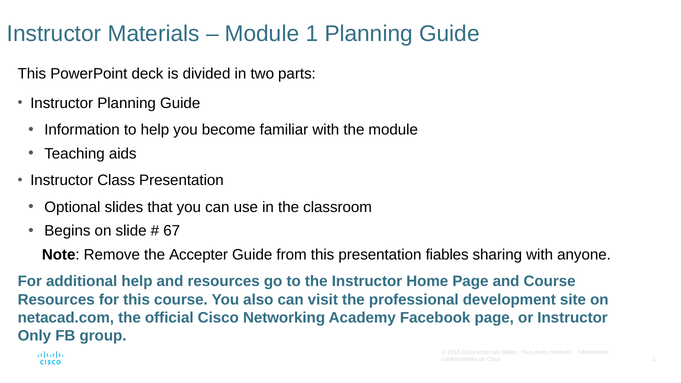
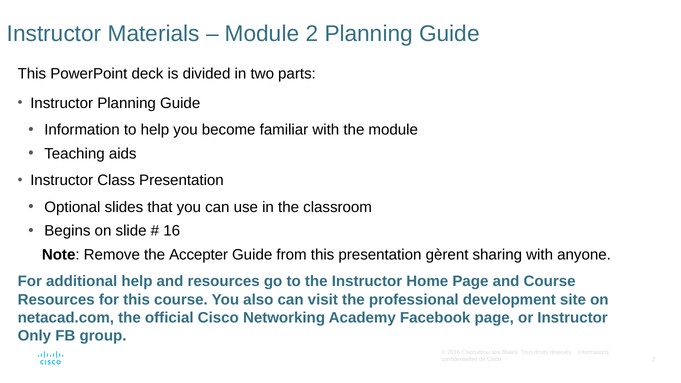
Module 1: 1 -> 2 (312, 34)
67: 67 -> 16 (172, 231)
fiables: fiables -> gèrent (447, 255)
